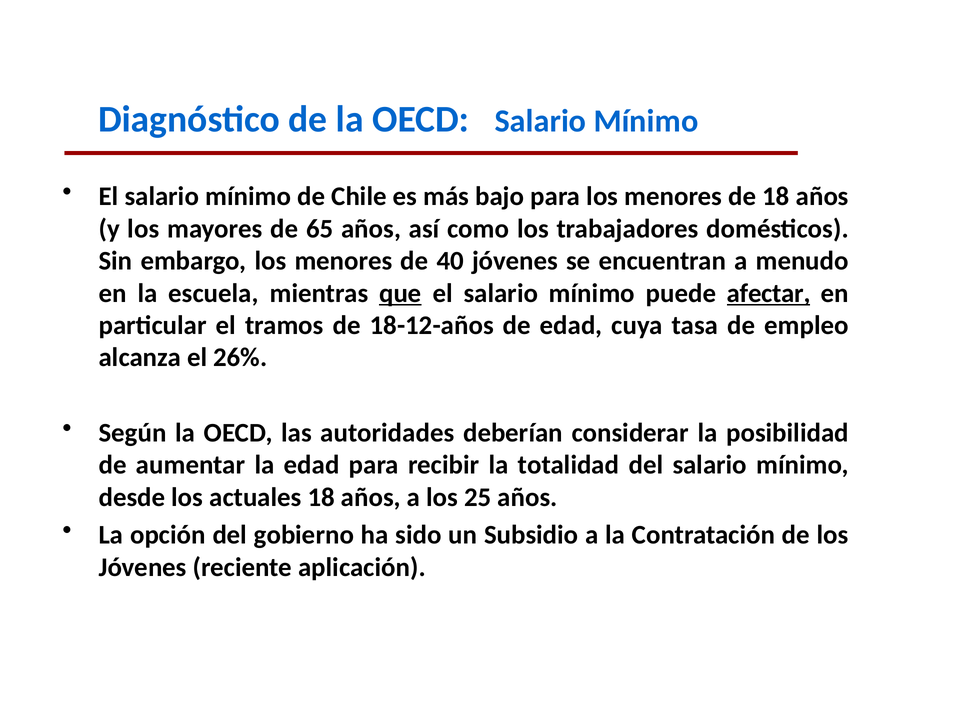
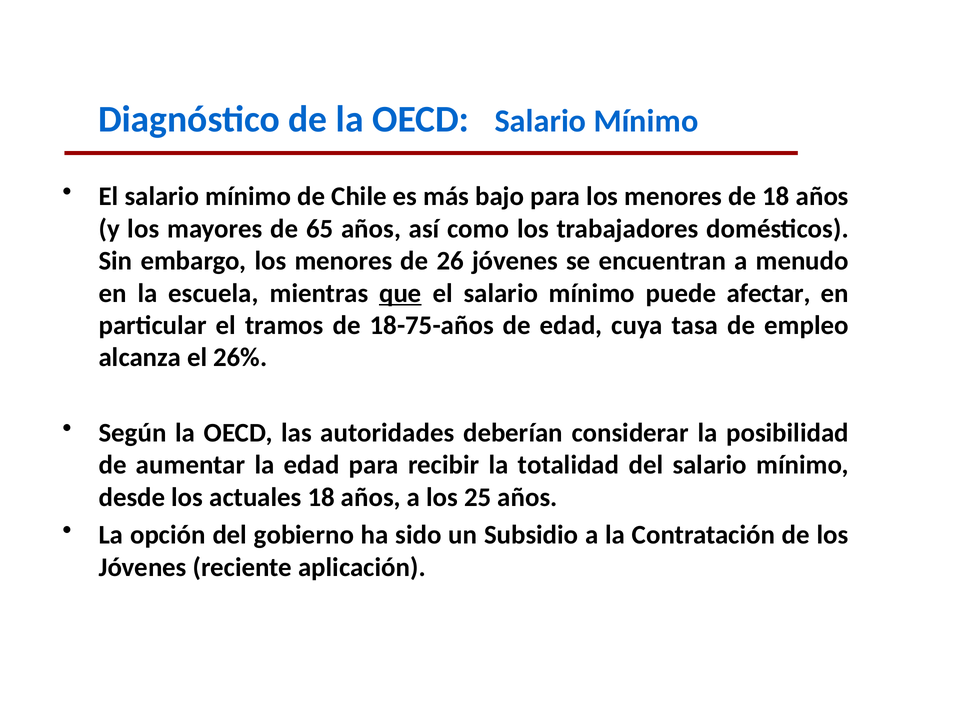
40: 40 -> 26 (450, 261)
afectar underline: present -> none (769, 293)
18-12-años: 18-12-años -> 18-75-años (432, 326)
